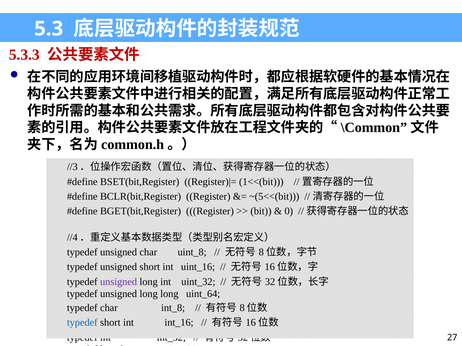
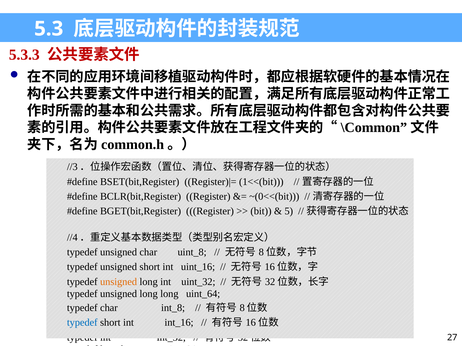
~(5<<(bit: ~(5<<(bit -> ~(0<<(bit (274, 197)
0: 0 -> 5 (289, 212)
unsigned colour: purple -> orange (119, 282)
